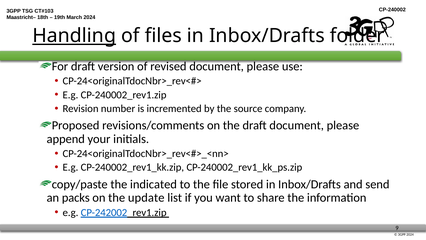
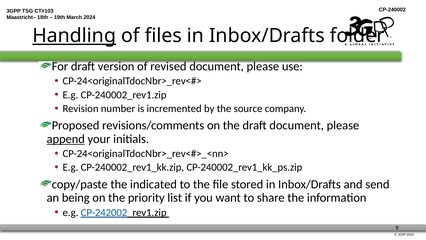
append underline: none -> present (66, 139)
packs: packs -> being (76, 197)
update: update -> priority (146, 197)
